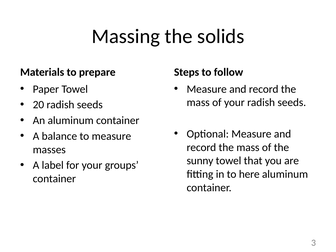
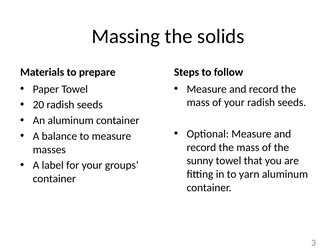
here: here -> yarn (249, 174)
